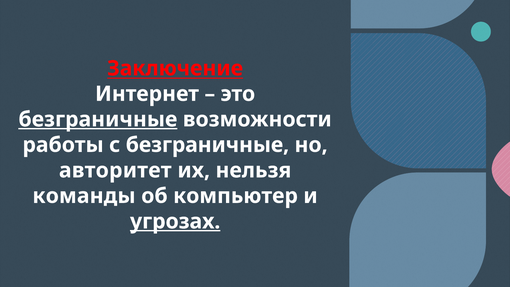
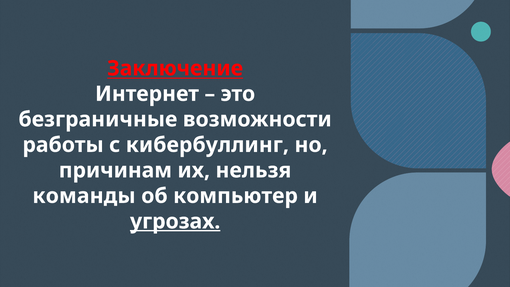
безграничные underline: present -> none (98, 119)
с безграничные: безграничные -> кибербуллинг (207, 145)
авторитет: авторитет -> причинам (115, 170)
